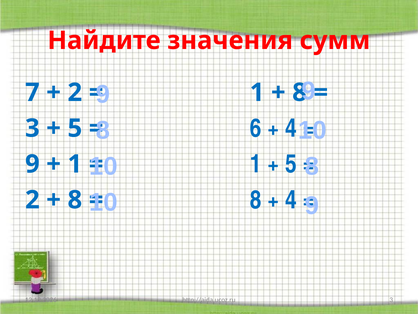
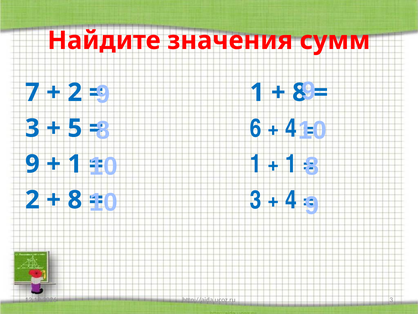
5: 5 -> 1 (291, 164)
8: 8 -> 3 (256, 200)
